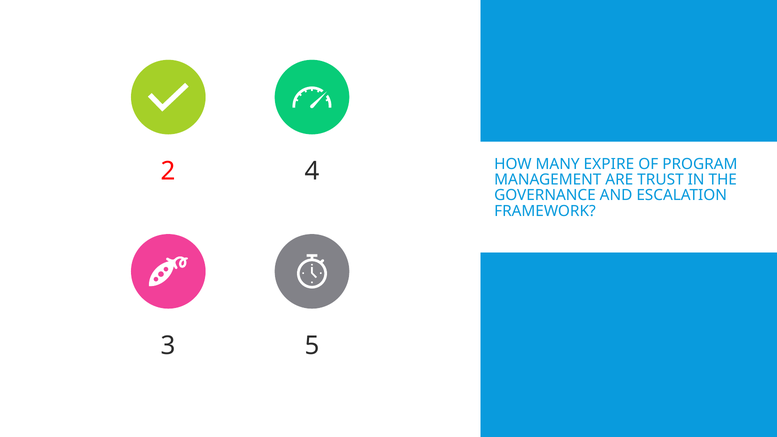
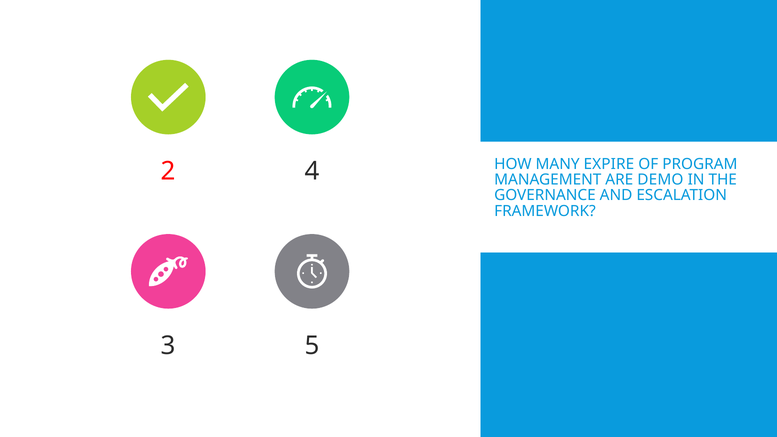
TRUST: TRUST -> DEMO (660, 180)
